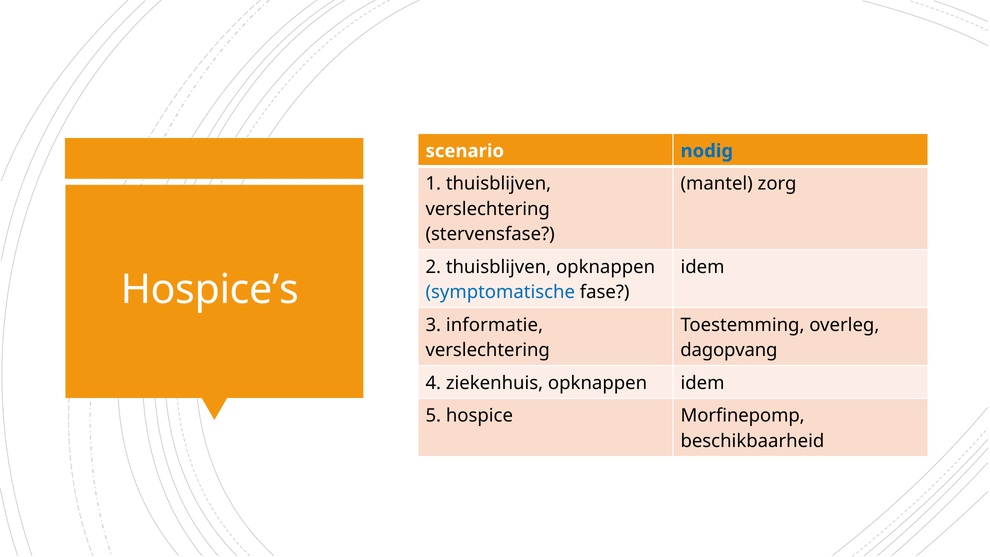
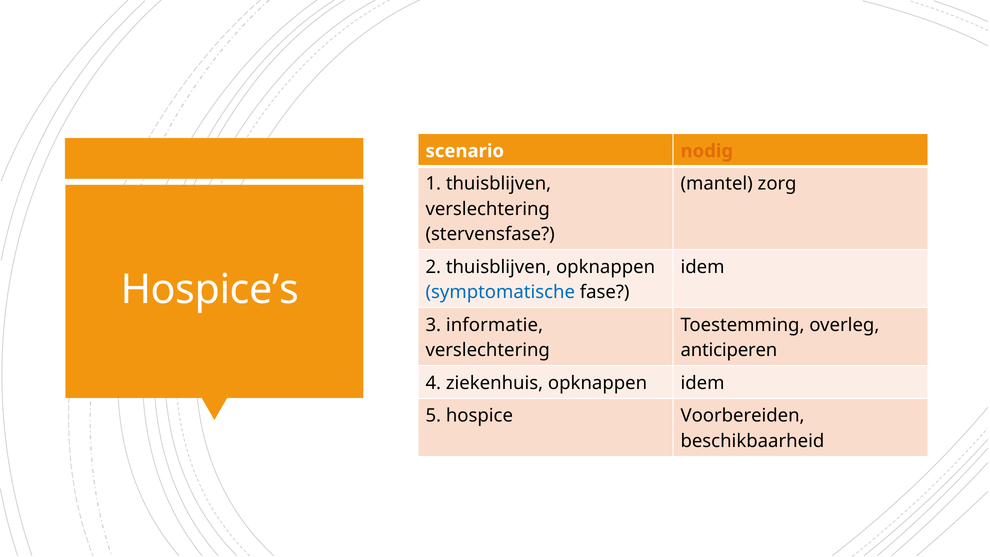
nodig colour: blue -> orange (707, 151)
dagopvang: dagopvang -> anticiperen (729, 350)
Morfinepomp: Morfinepomp -> Voorbereiden (743, 416)
